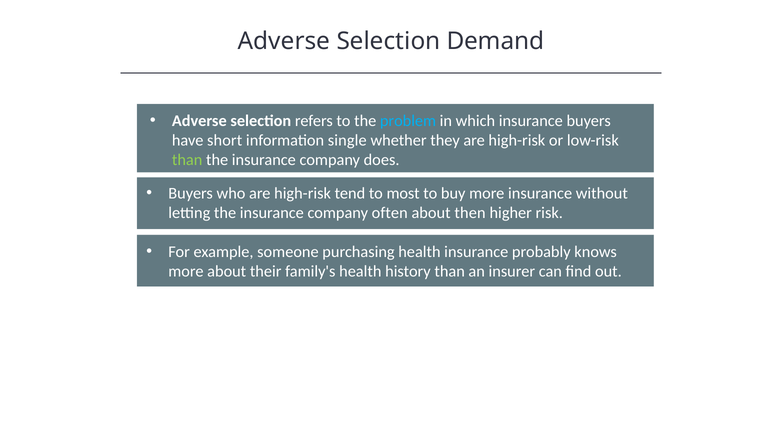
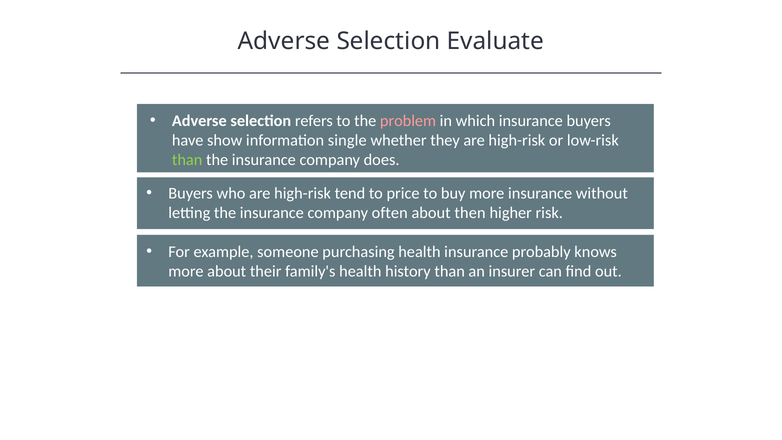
Demand: Demand -> Evaluate (495, 41)
problem colour: light blue -> pink (408, 121)
short: short -> show (225, 140)
most: most -> price (403, 193)
